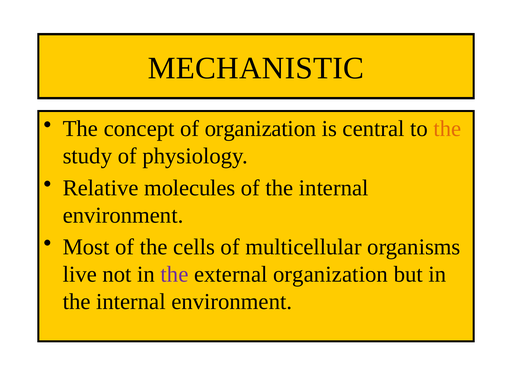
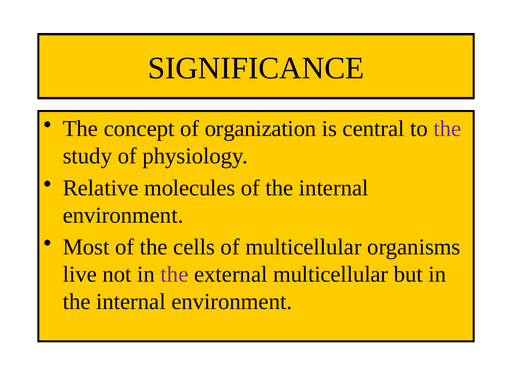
MECHANISTIC: MECHANISTIC -> SIGNIFICANCE (256, 68)
the colour: orange -> purple (447, 129)
external organization: organization -> multicellular (331, 274)
